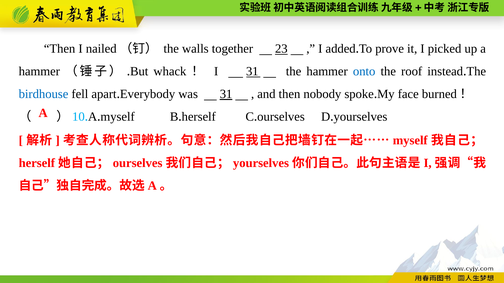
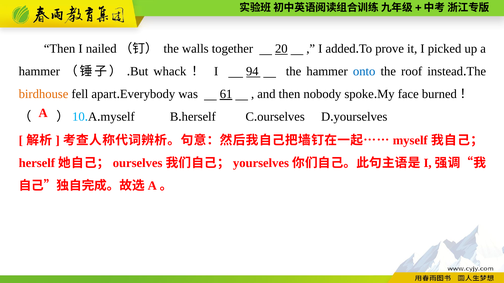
23: 23 -> 20 (281, 49)
I 31: 31 -> 94 (252, 71)
birdhouse colour: blue -> orange (44, 94)
was 31: 31 -> 61 (226, 94)
